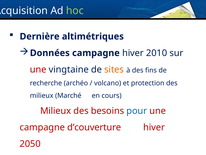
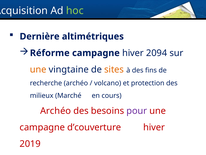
Données: Données -> Réforme (50, 53)
2010: 2010 -> 2094 (157, 53)
une colour: red -> orange (38, 69)
Milieux: Milieux -> Archéo (56, 111)
pour colour: blue -> purple (137, 111)
2050: 2050 -> 2019 (30, 143)
